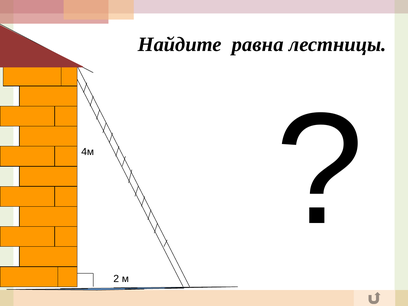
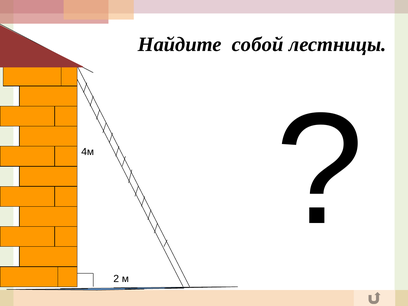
равна: равна -> собой (258, 44)
